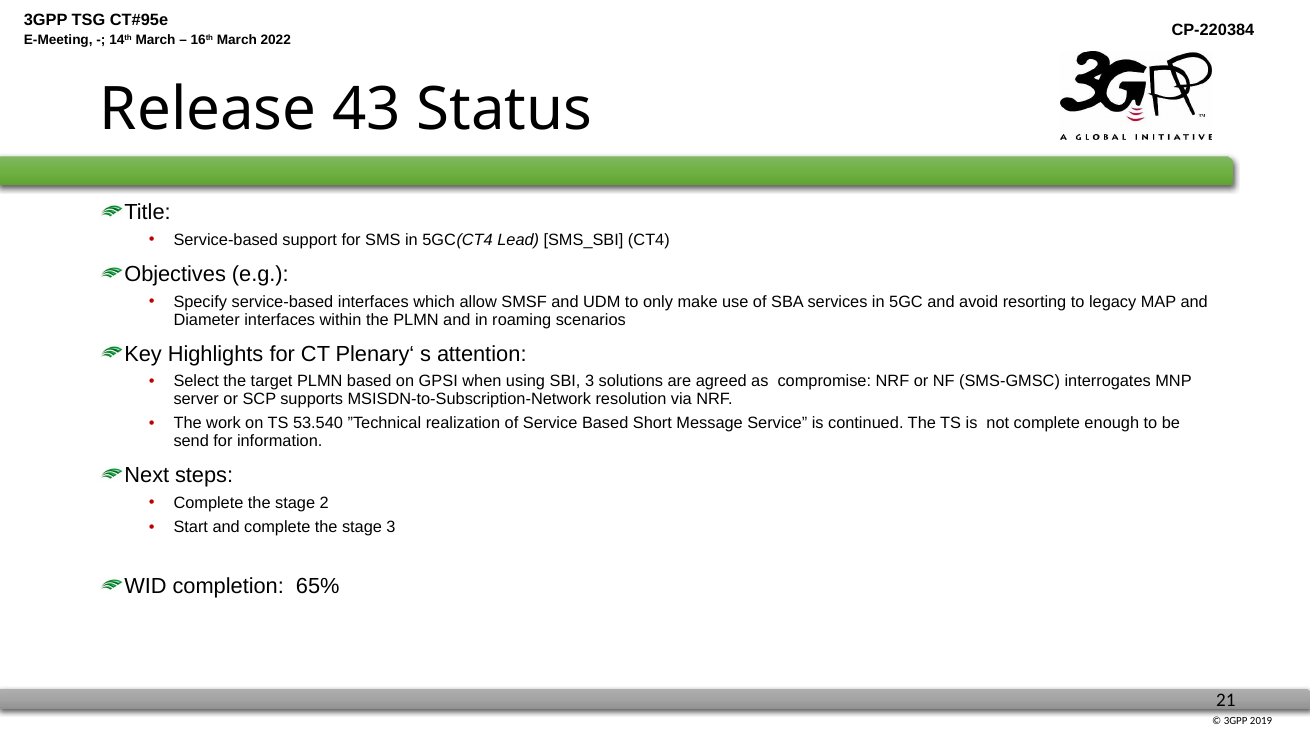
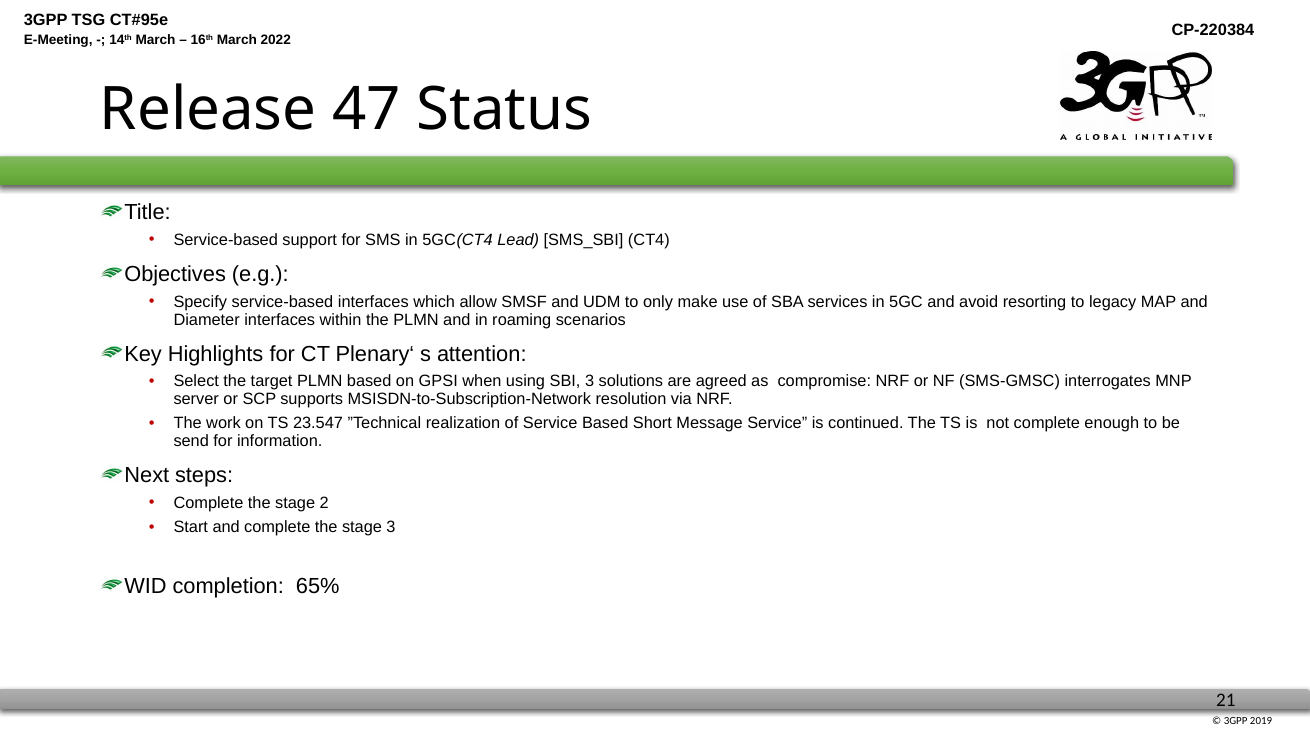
43: 43 -> 47 (367, 110)
53.540: 53.540 -> 23.547 (318, 423)
